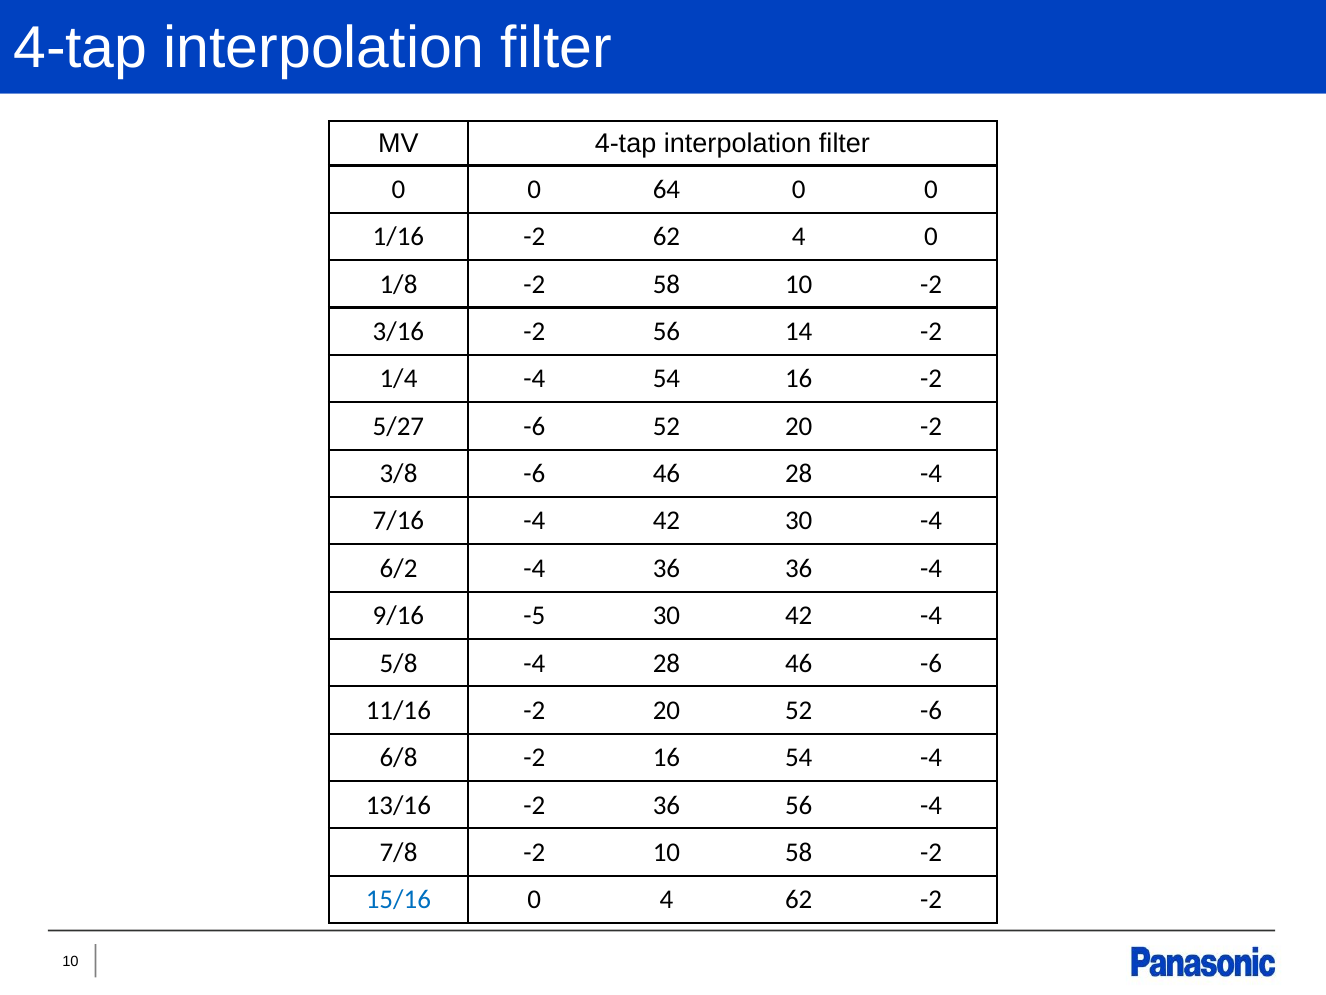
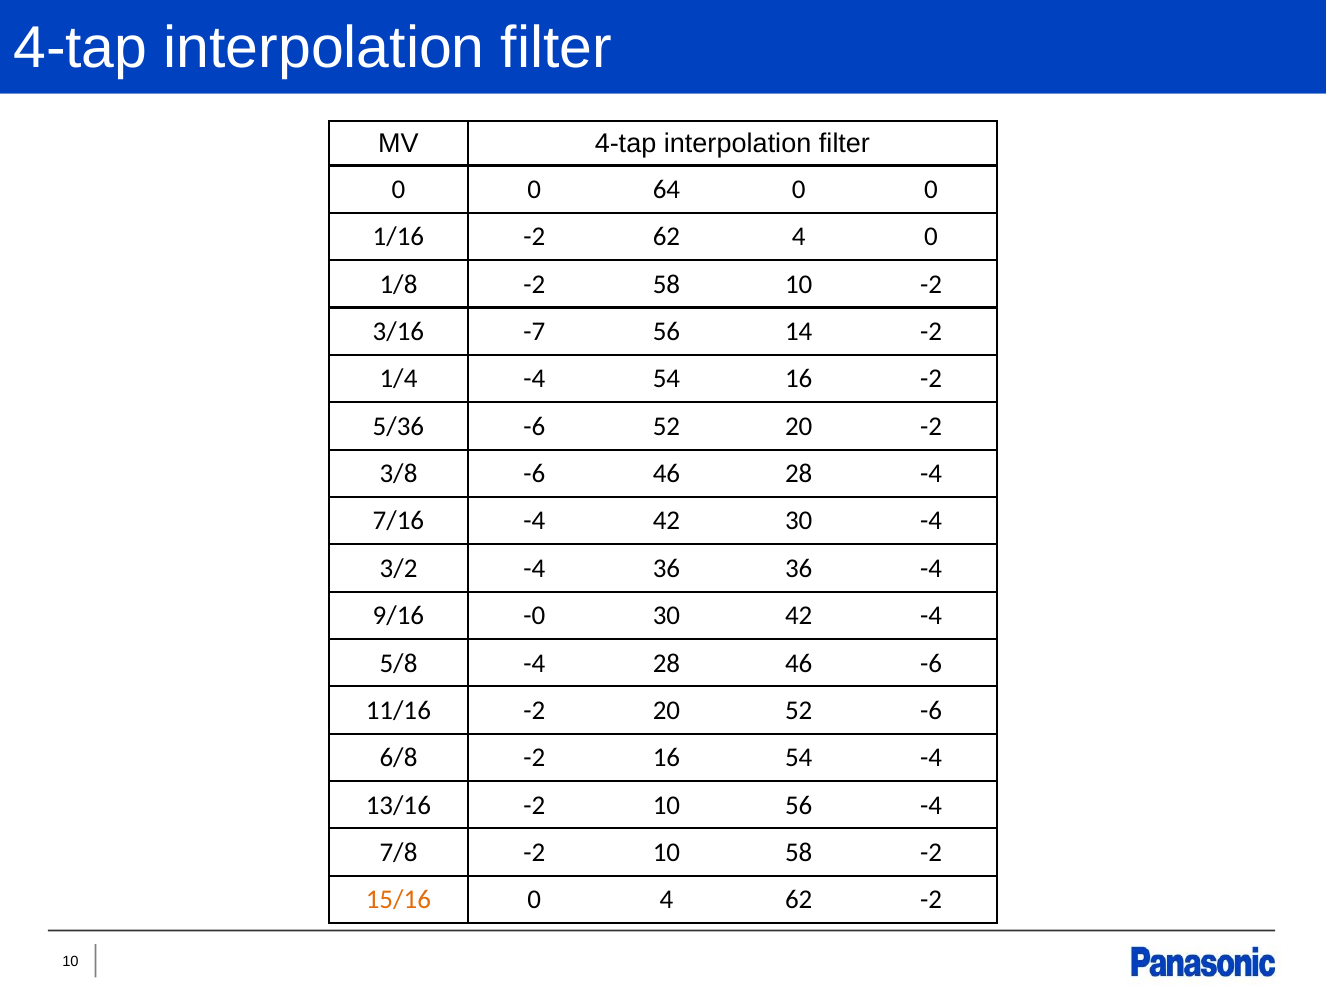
3/16 -2: -2 -> -7 (534, 331)
5/27: 5/27 -> 5/36 (398, 426)
6/2: 6/2 -> 3/2 (399, 568)
-5: -5 -> -0 (534, 615)
13/16 -2 36: 36 -> 10 (666, 805)
15/16 colour: blue -> orange (398, 899)
